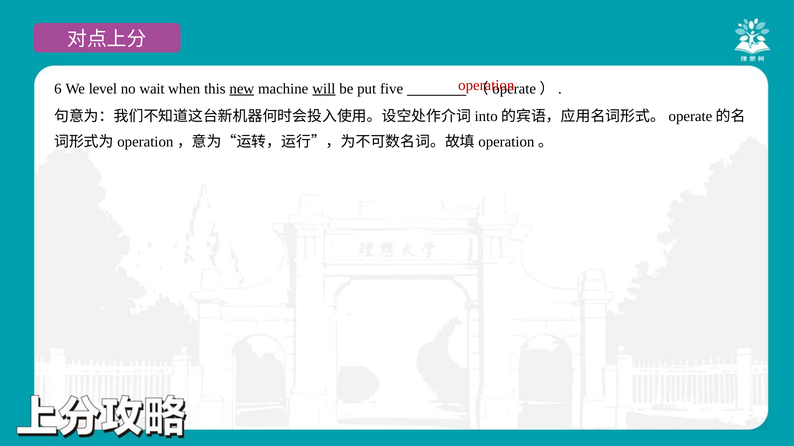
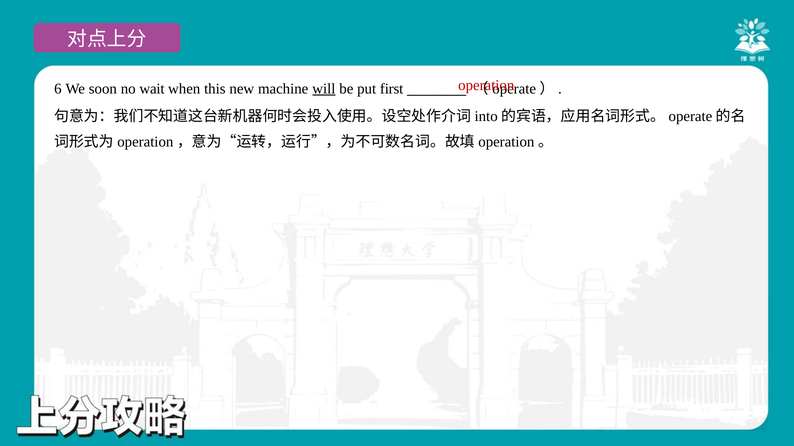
level: level -> soon (103, 89)
new underline: present -> none (242, 89)
five: five -> first (392, 89)
